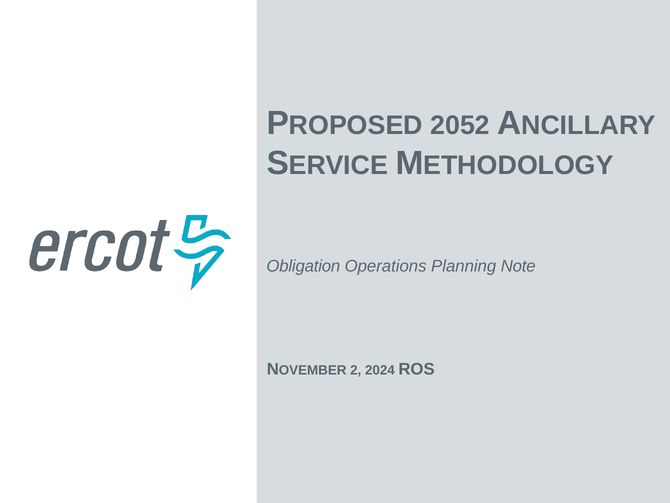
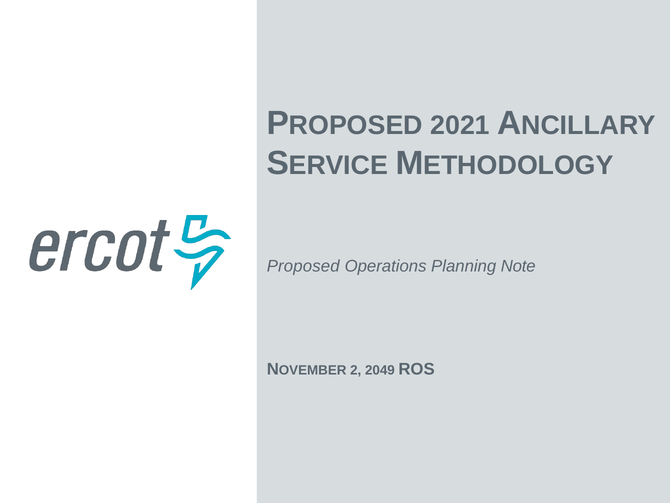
2052: 2052 -> 2021 (460, 125)
Obligation: Obligation -> Proposed (303, 266)
2024: 2024 -> 2049 (380, 370)
